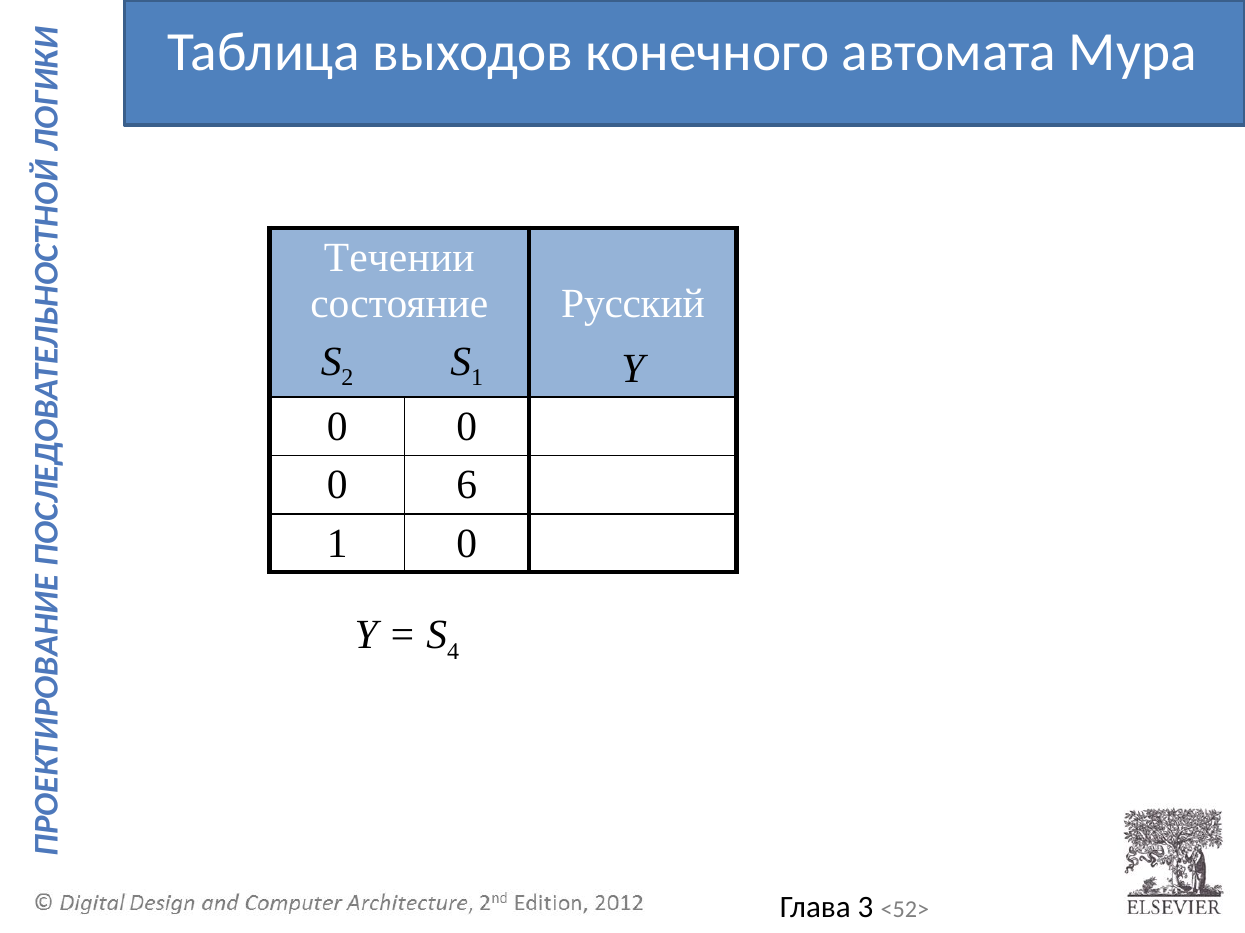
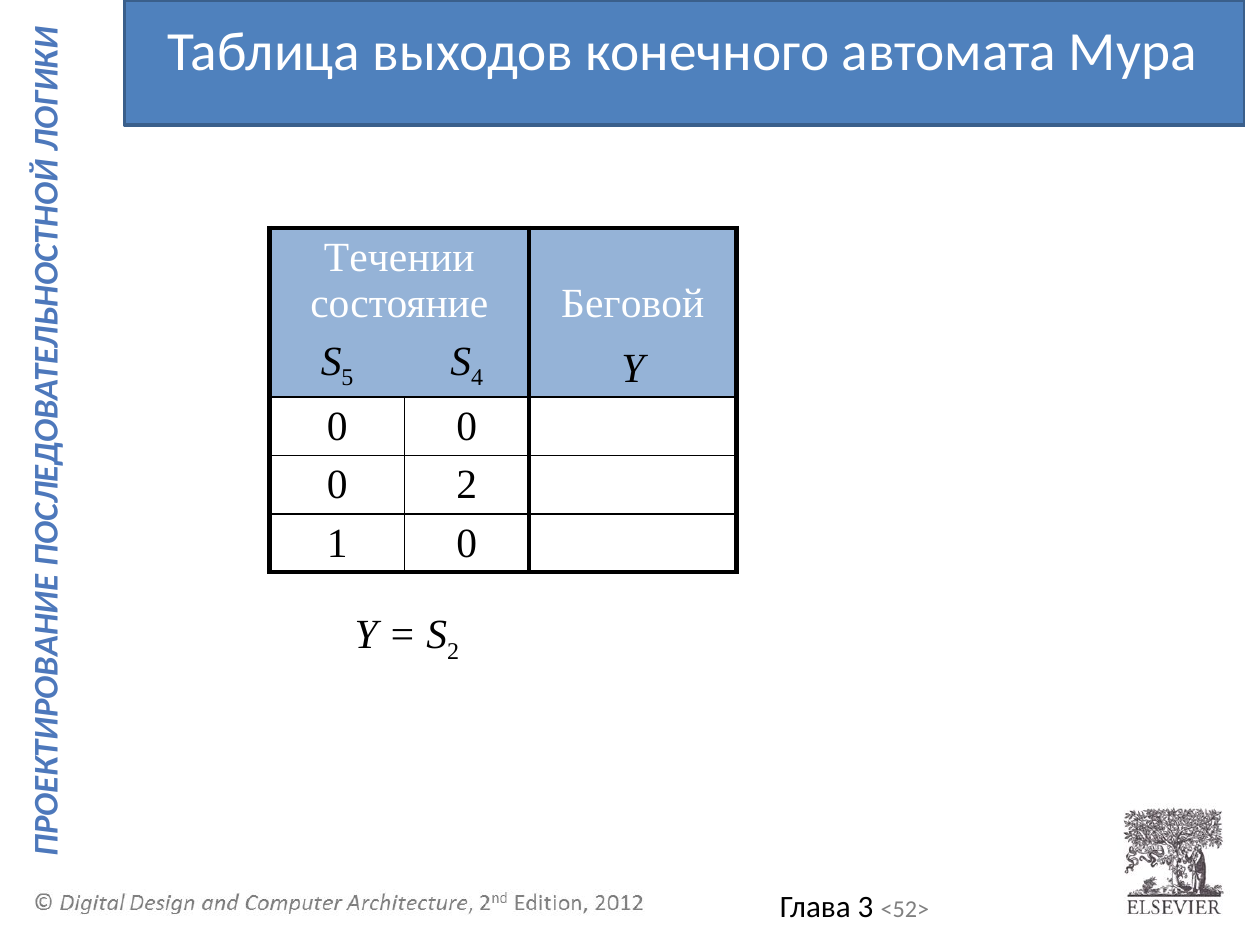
Русский: Русский -> Беговой (633, 304)
2: 2 -> 5 (347, 378)
1: 1 -> 4 (477, 378)
0 6: 6 -> 2 (467, 485)
4: 4 -> 2 (453, 652)
